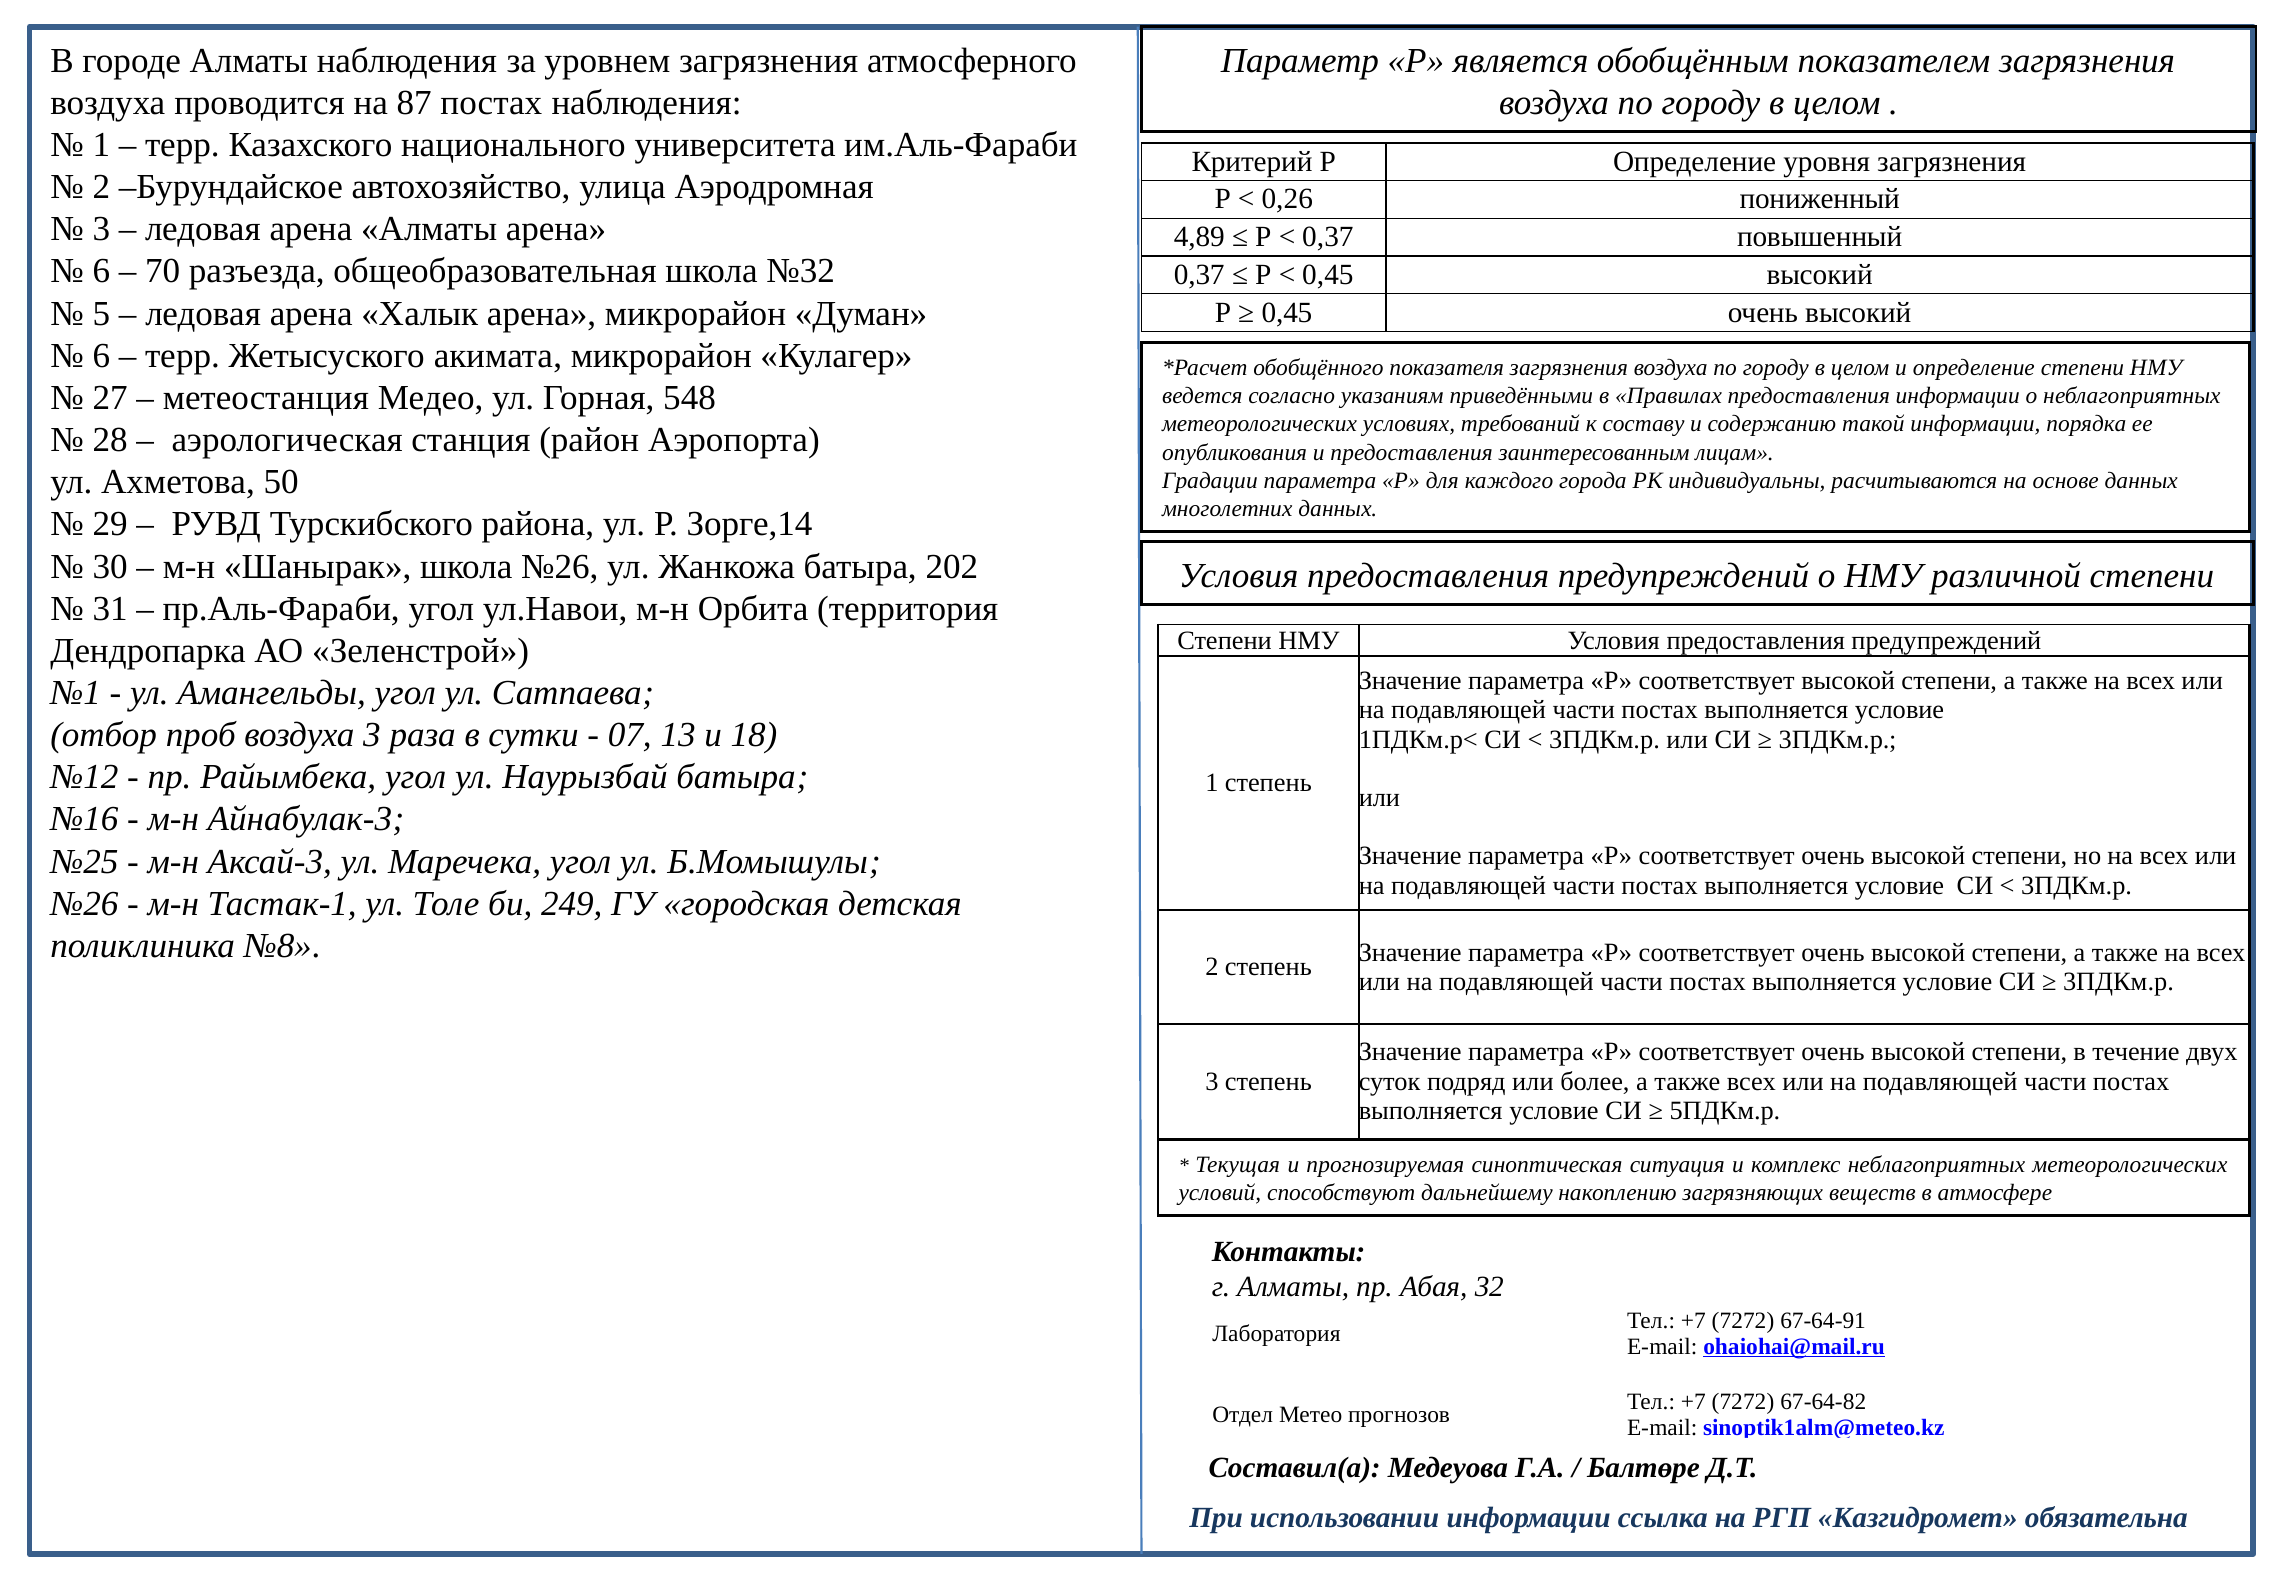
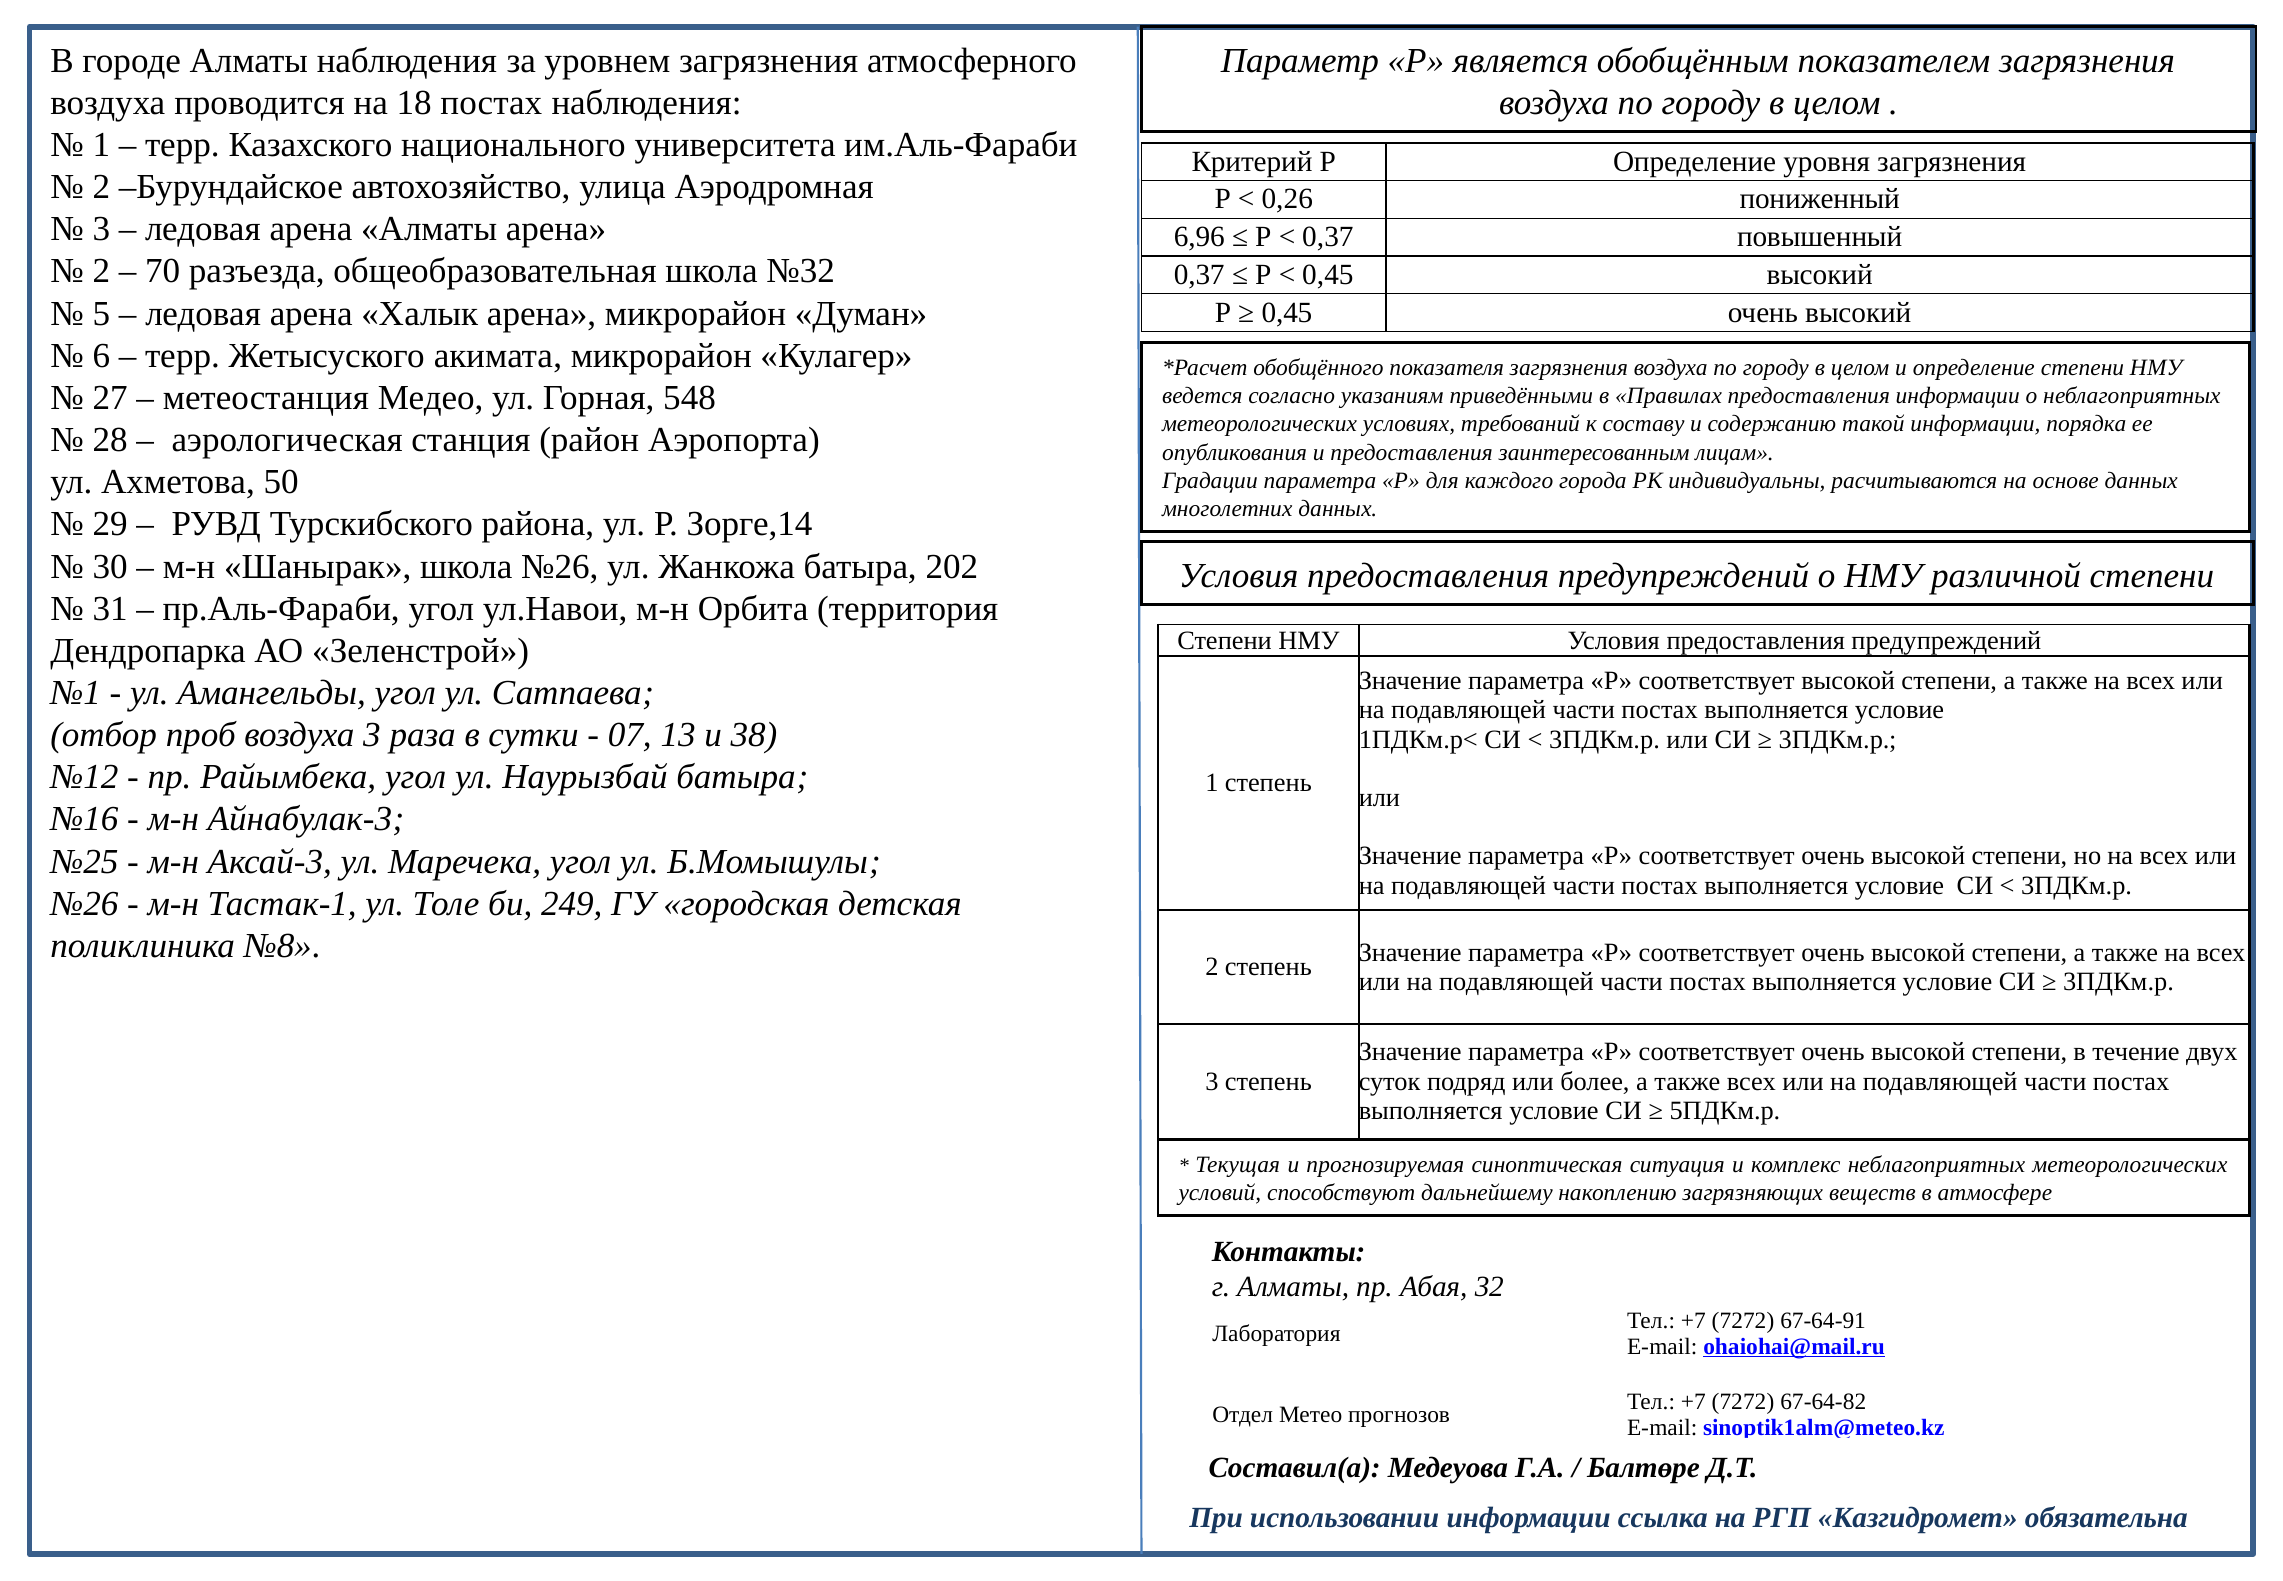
87: 87 -> 18 (414, 103)
4,89: 4,89 -> 6,96 (1199, 237)
6: 6 -> 2 (101, 271)
18: 18 -> 38 (754, 735)
